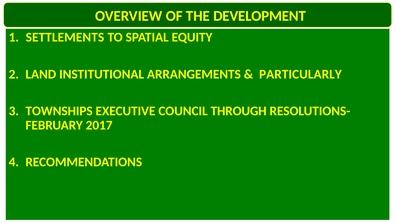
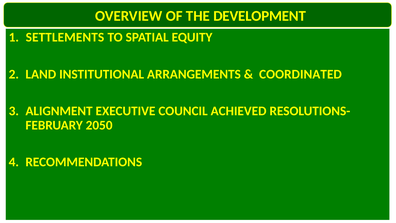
PARTICULARLY: PARTICULARLY -> COORDINATED (300, 74)
TOWNSHIPS: TOWNSHIPS -> ALIGNMENT (59, 111)
THROUGH: THROUGH -> ACHIEVED (239, 111)
2017: 2017 -> 2050 (99, 125)
